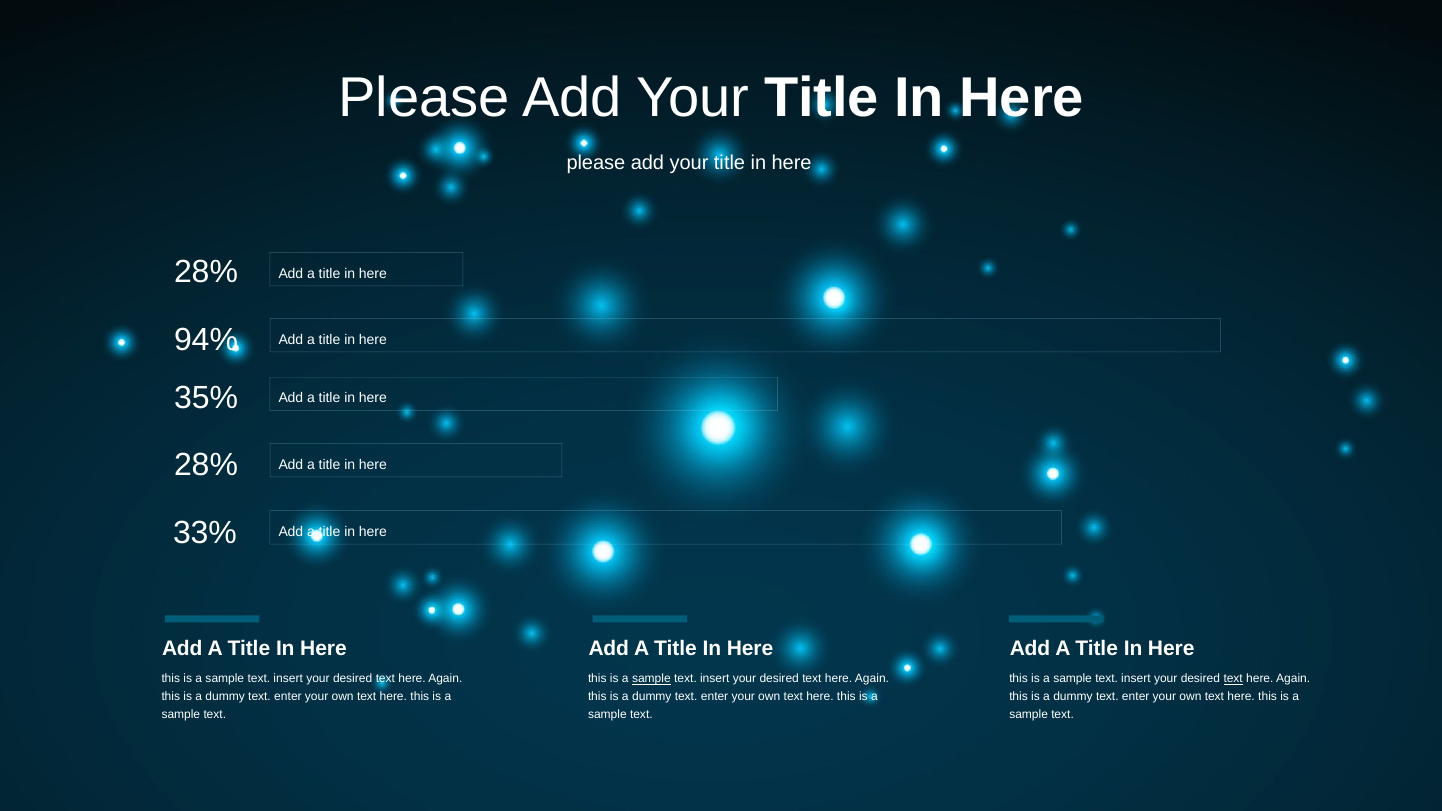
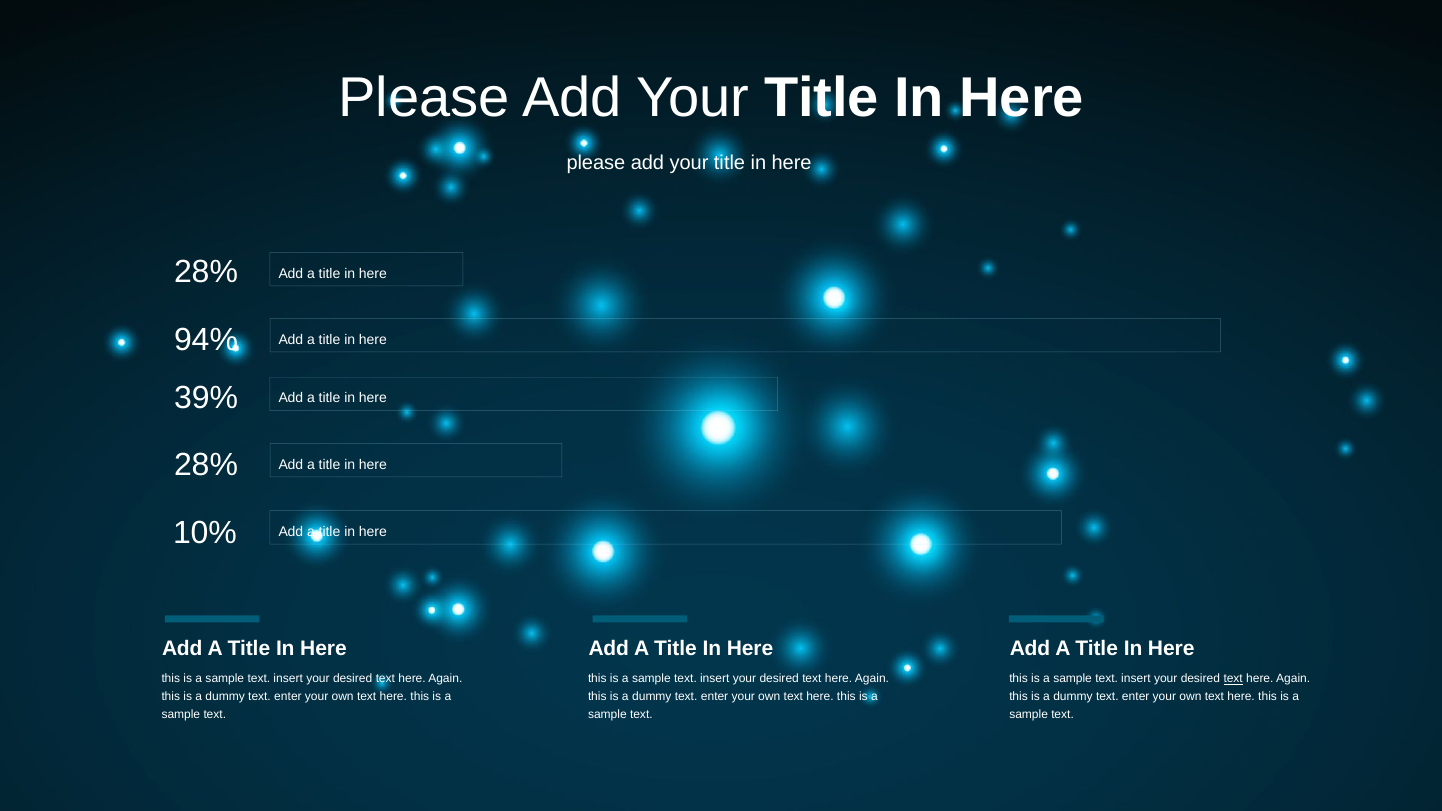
35%: 35% -> 39% (206, 398)
33%: 33% -> 10% (205, 533)
sample underline: present -> none (651, 679)
